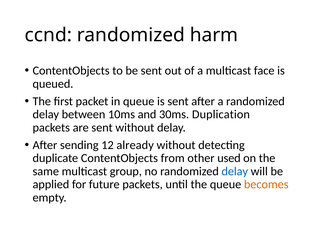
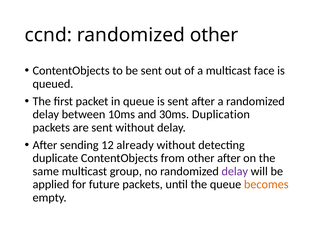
randomized harm: harm -> other (214, 35)
other used: used -> after (229, 158)
delay colour: blue -> purple (235, 172)
